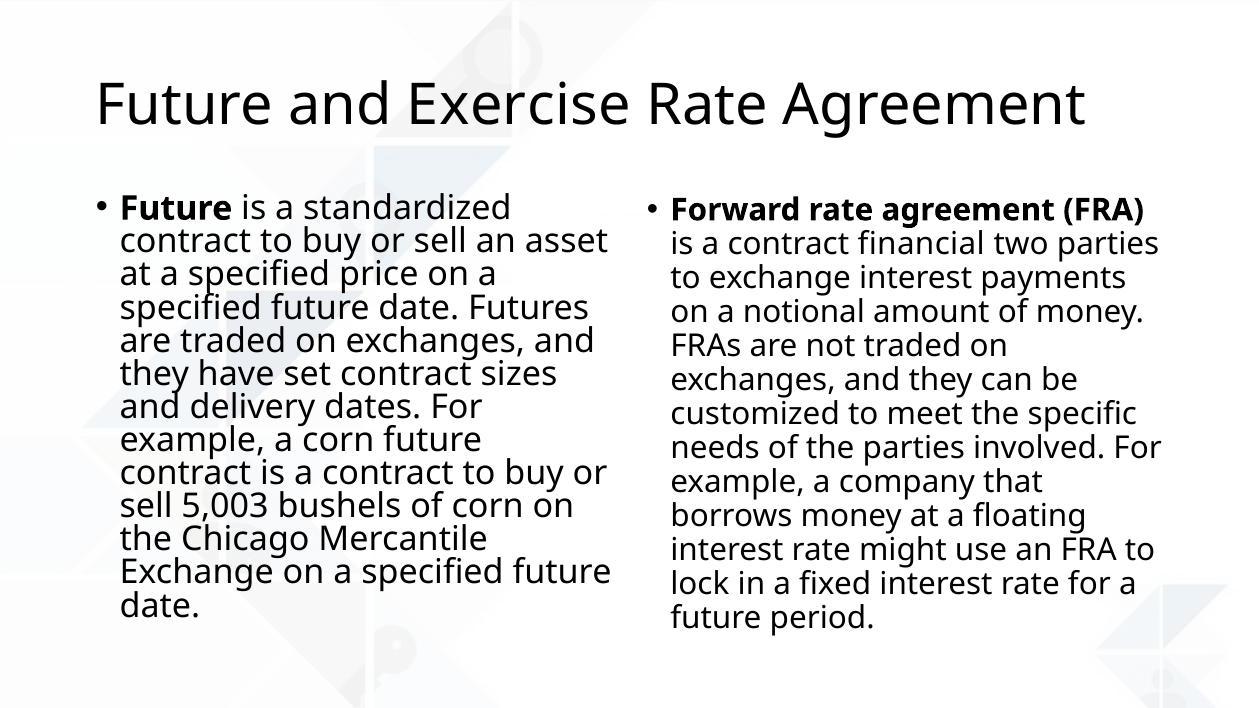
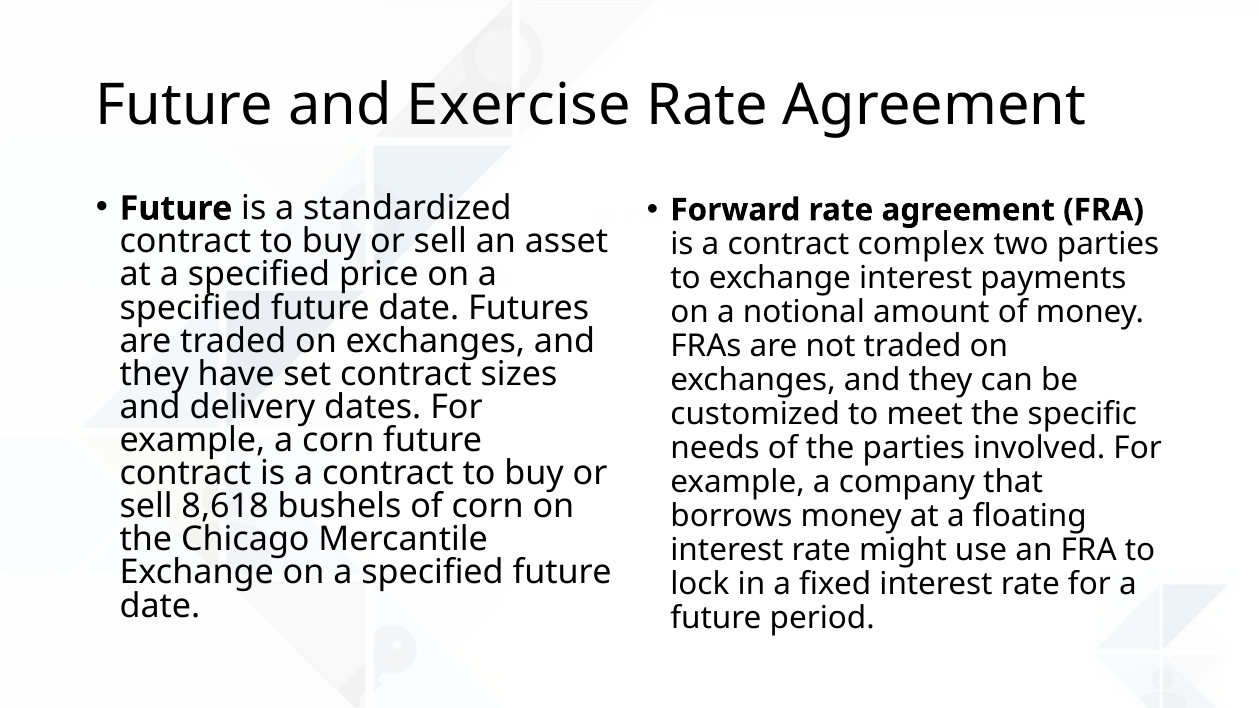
financial: financial -> complex (921, 244)
5,003: 5,003 -> 8,618 (225, 507)
